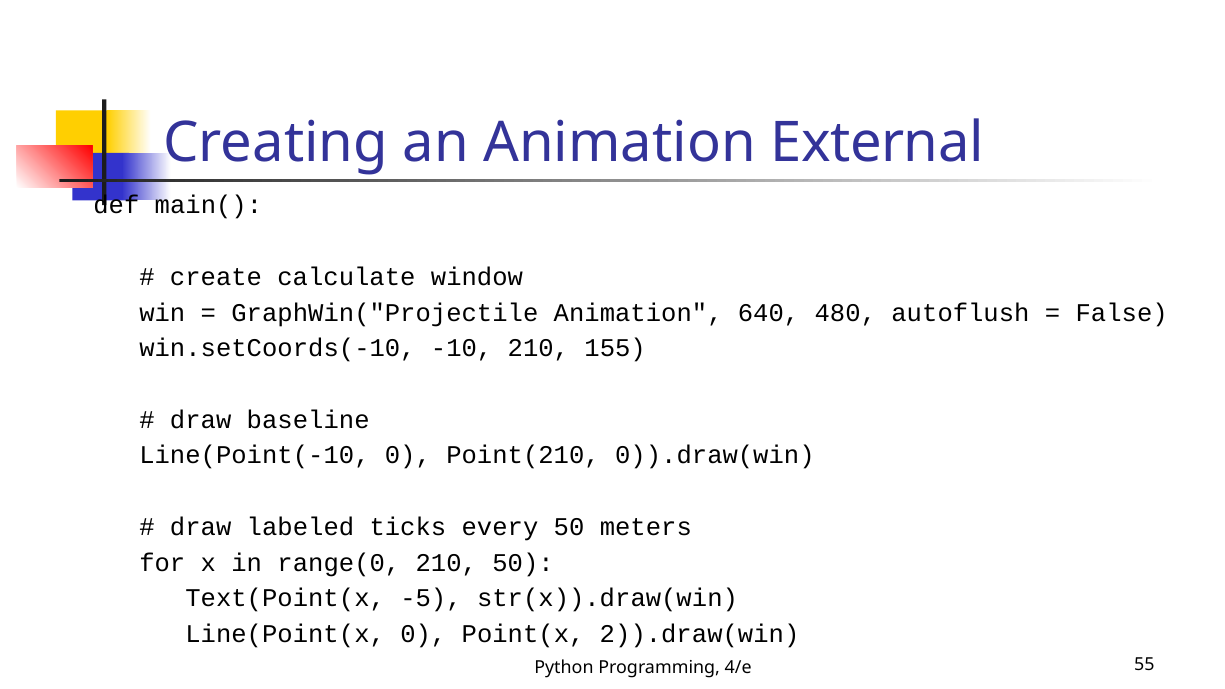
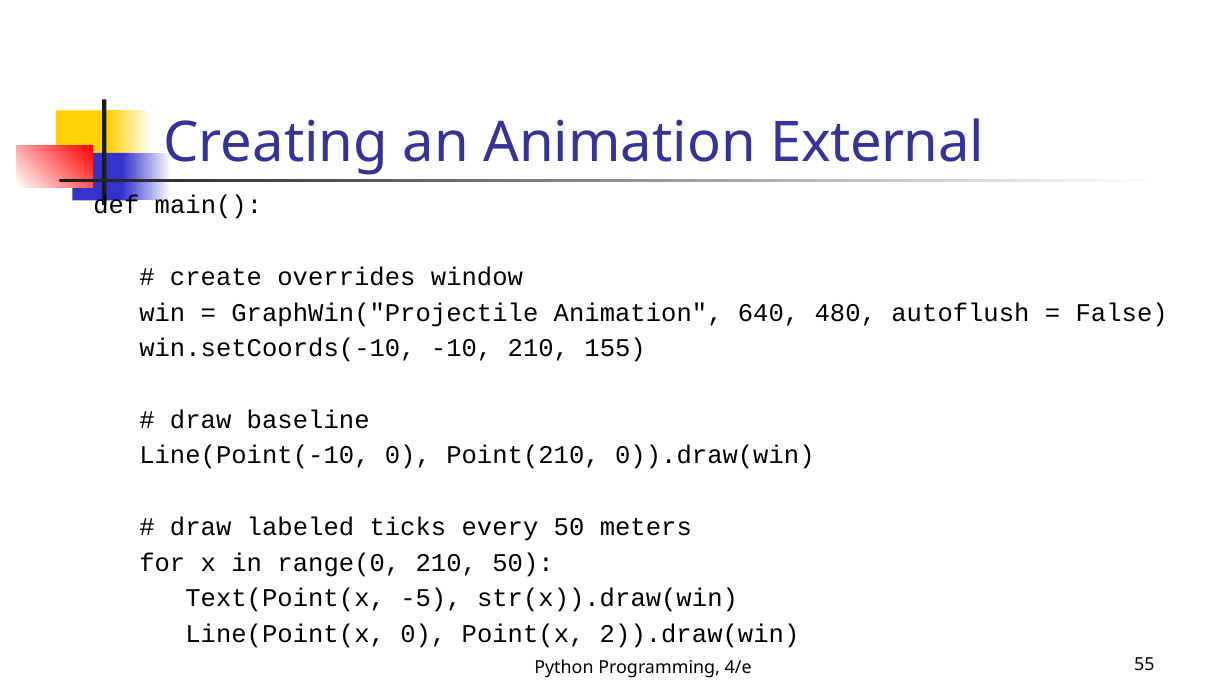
calculate: calculate -> overrides (346, 277)
